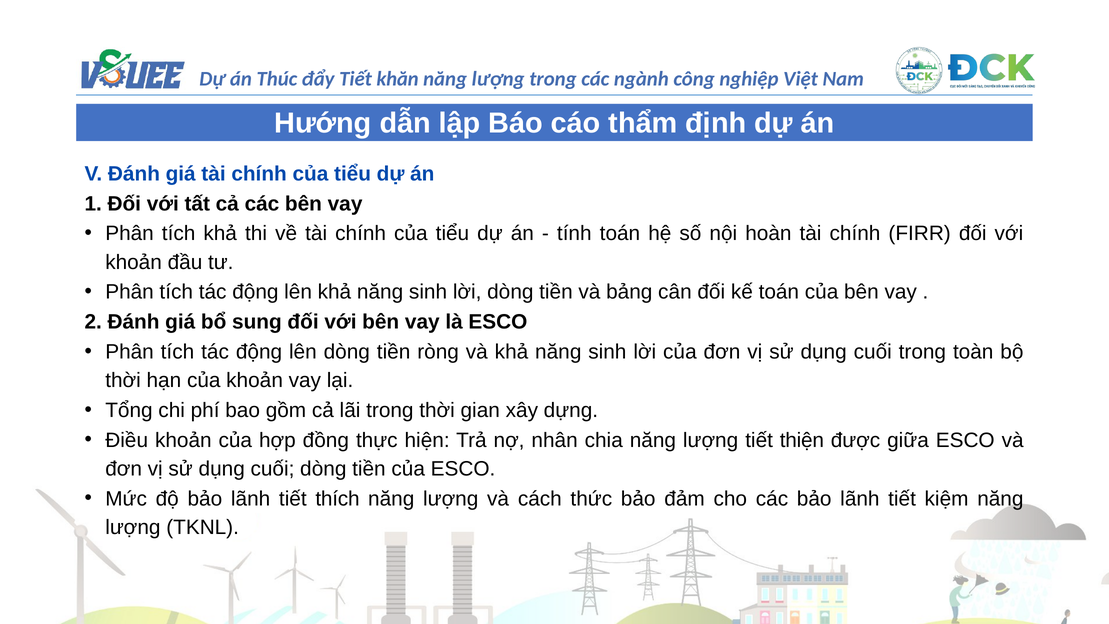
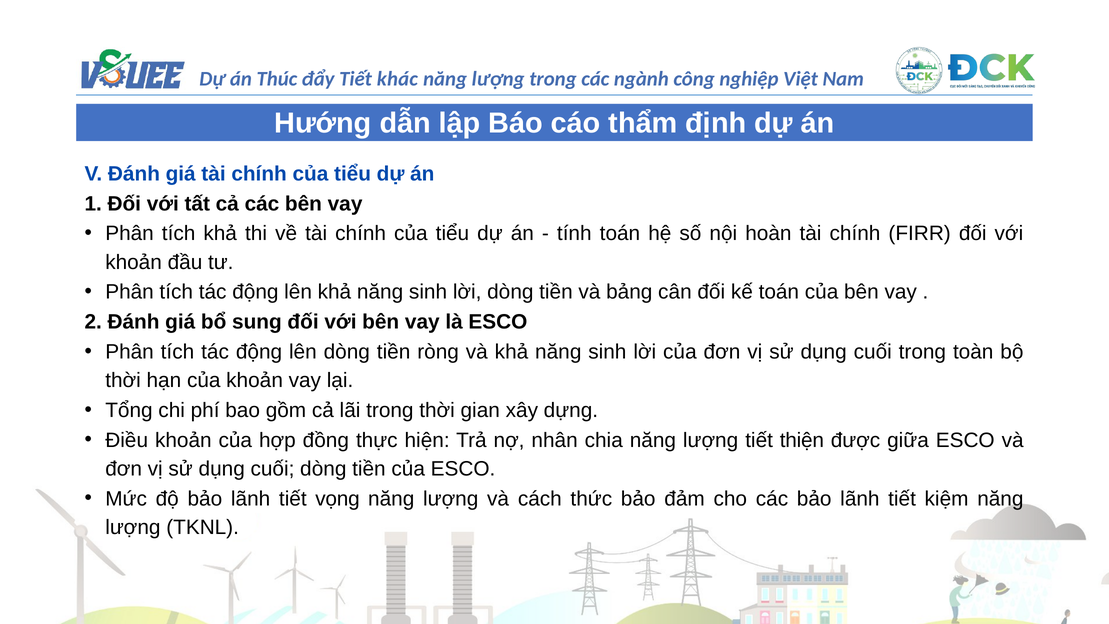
khăn: khăn -> khác (397, 79)
thích: thích -> vọng (338, 499)
